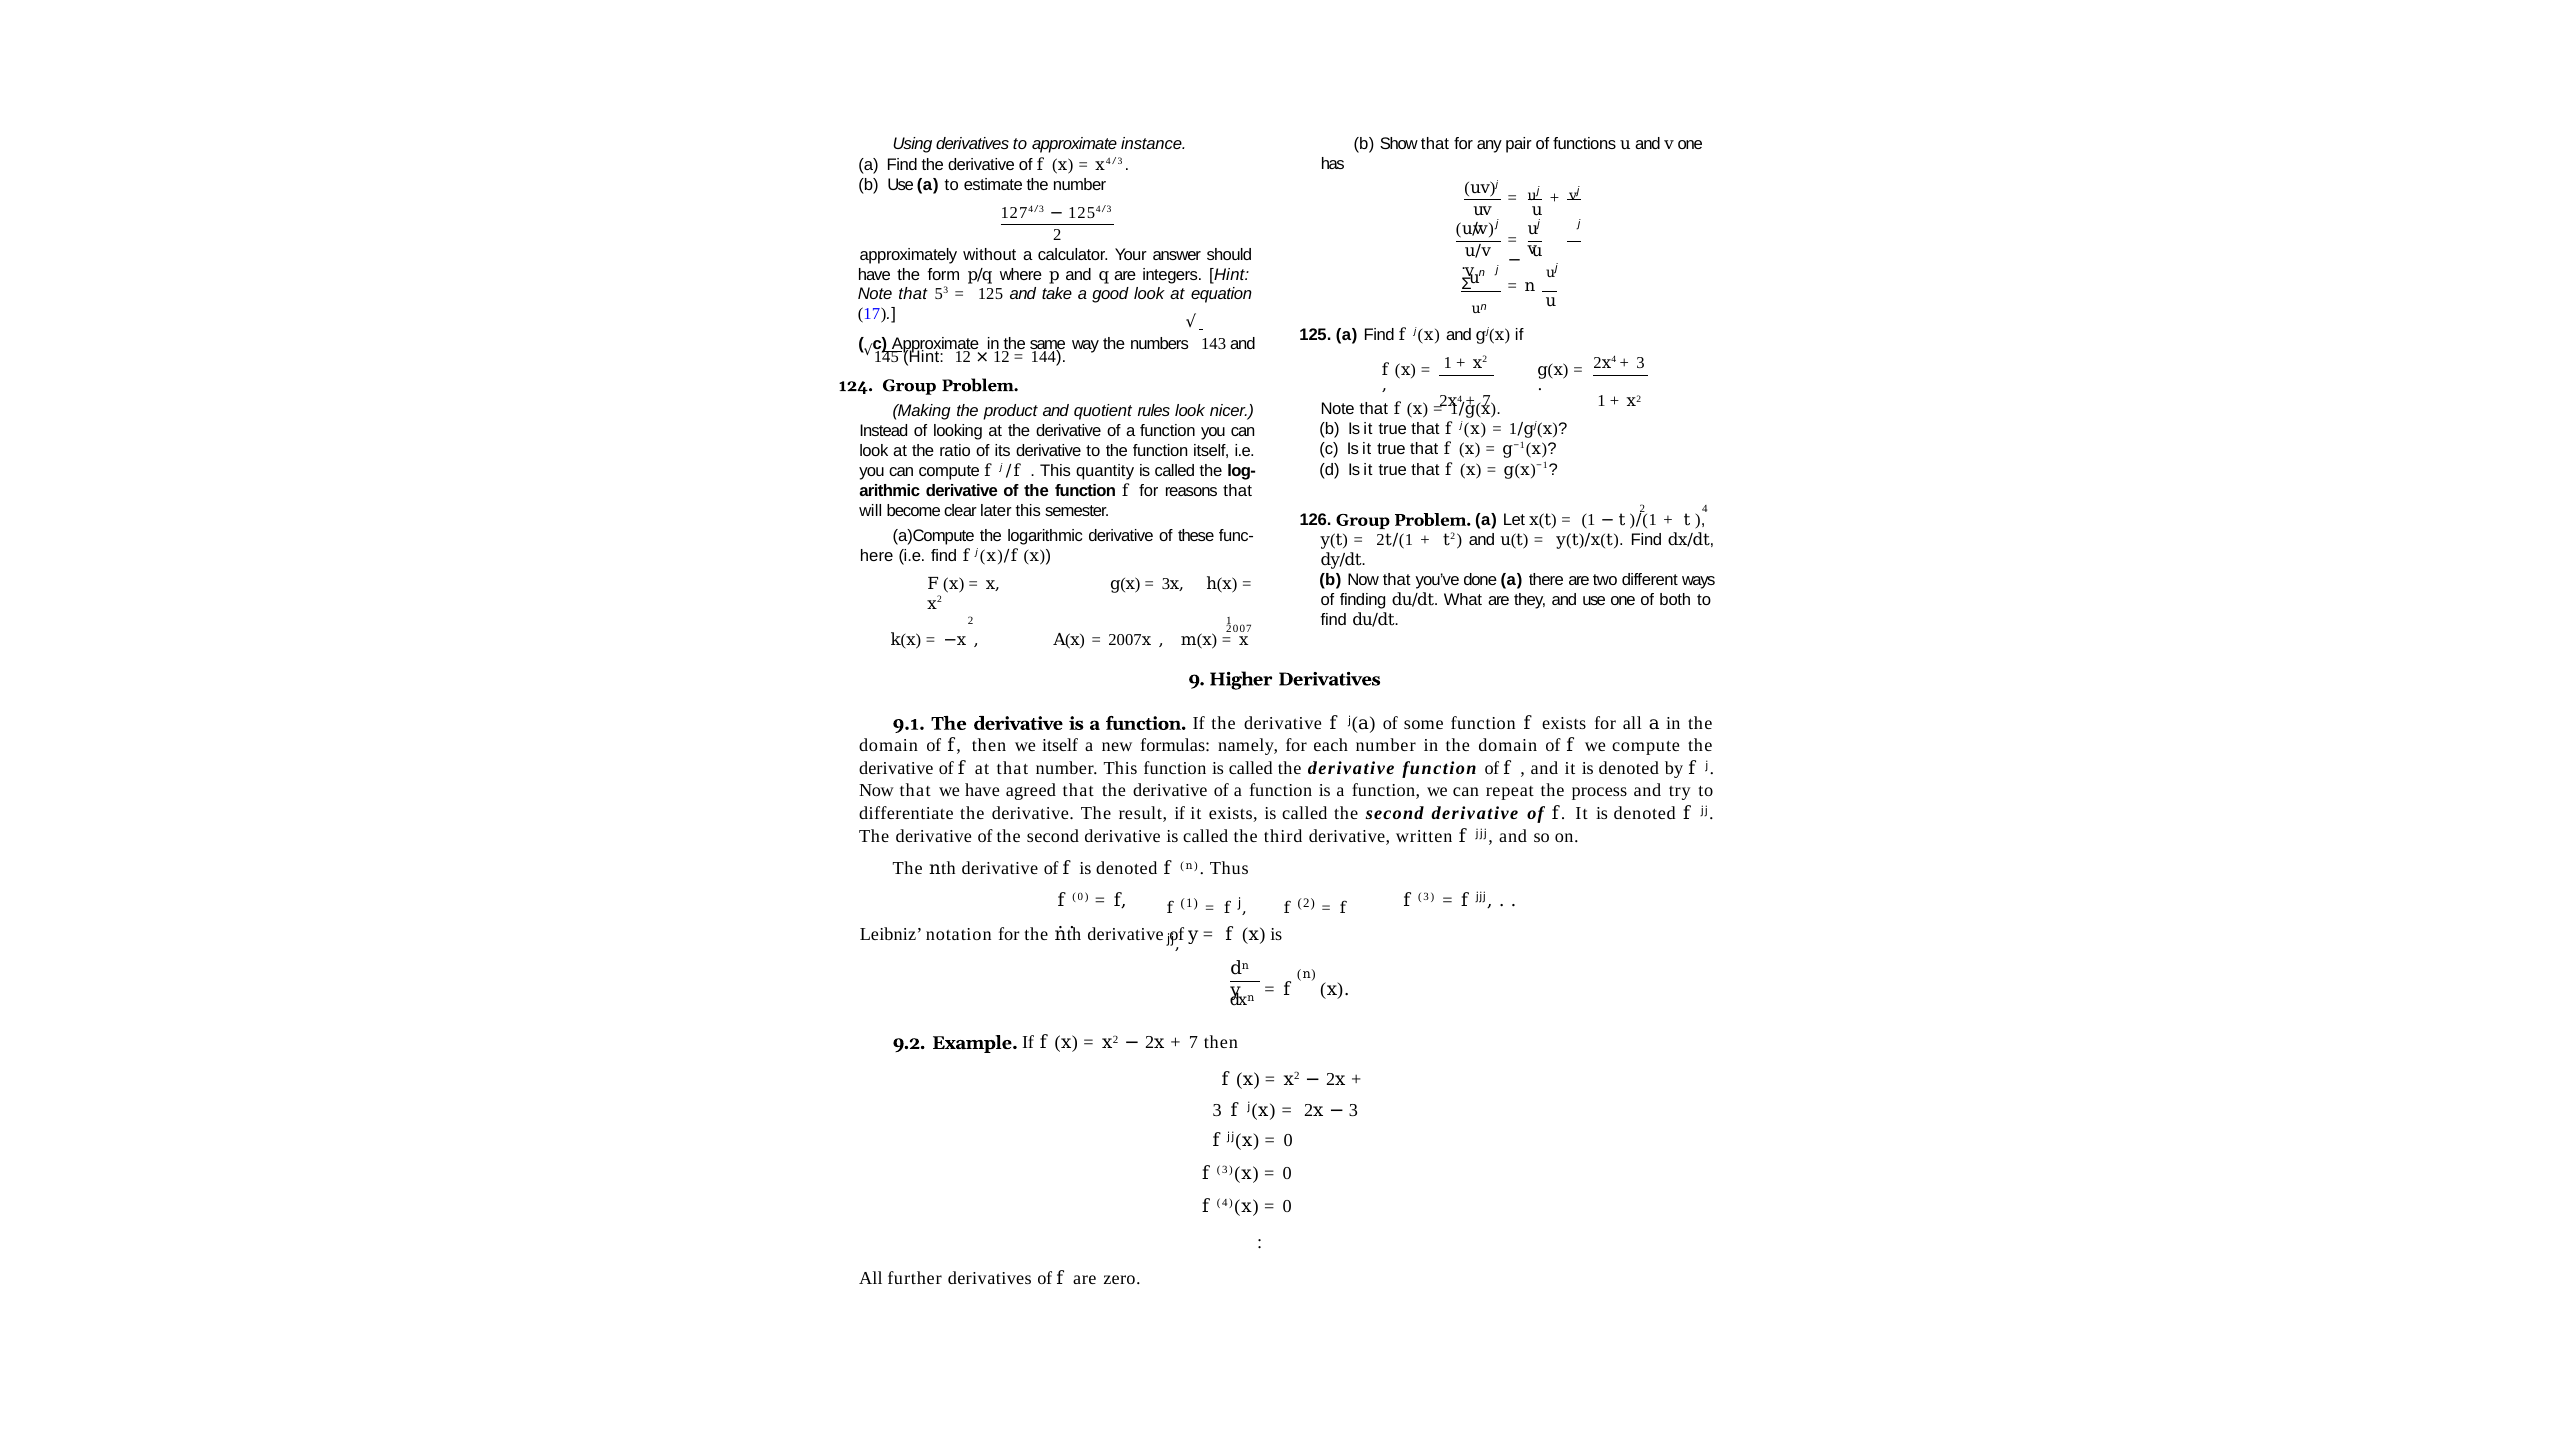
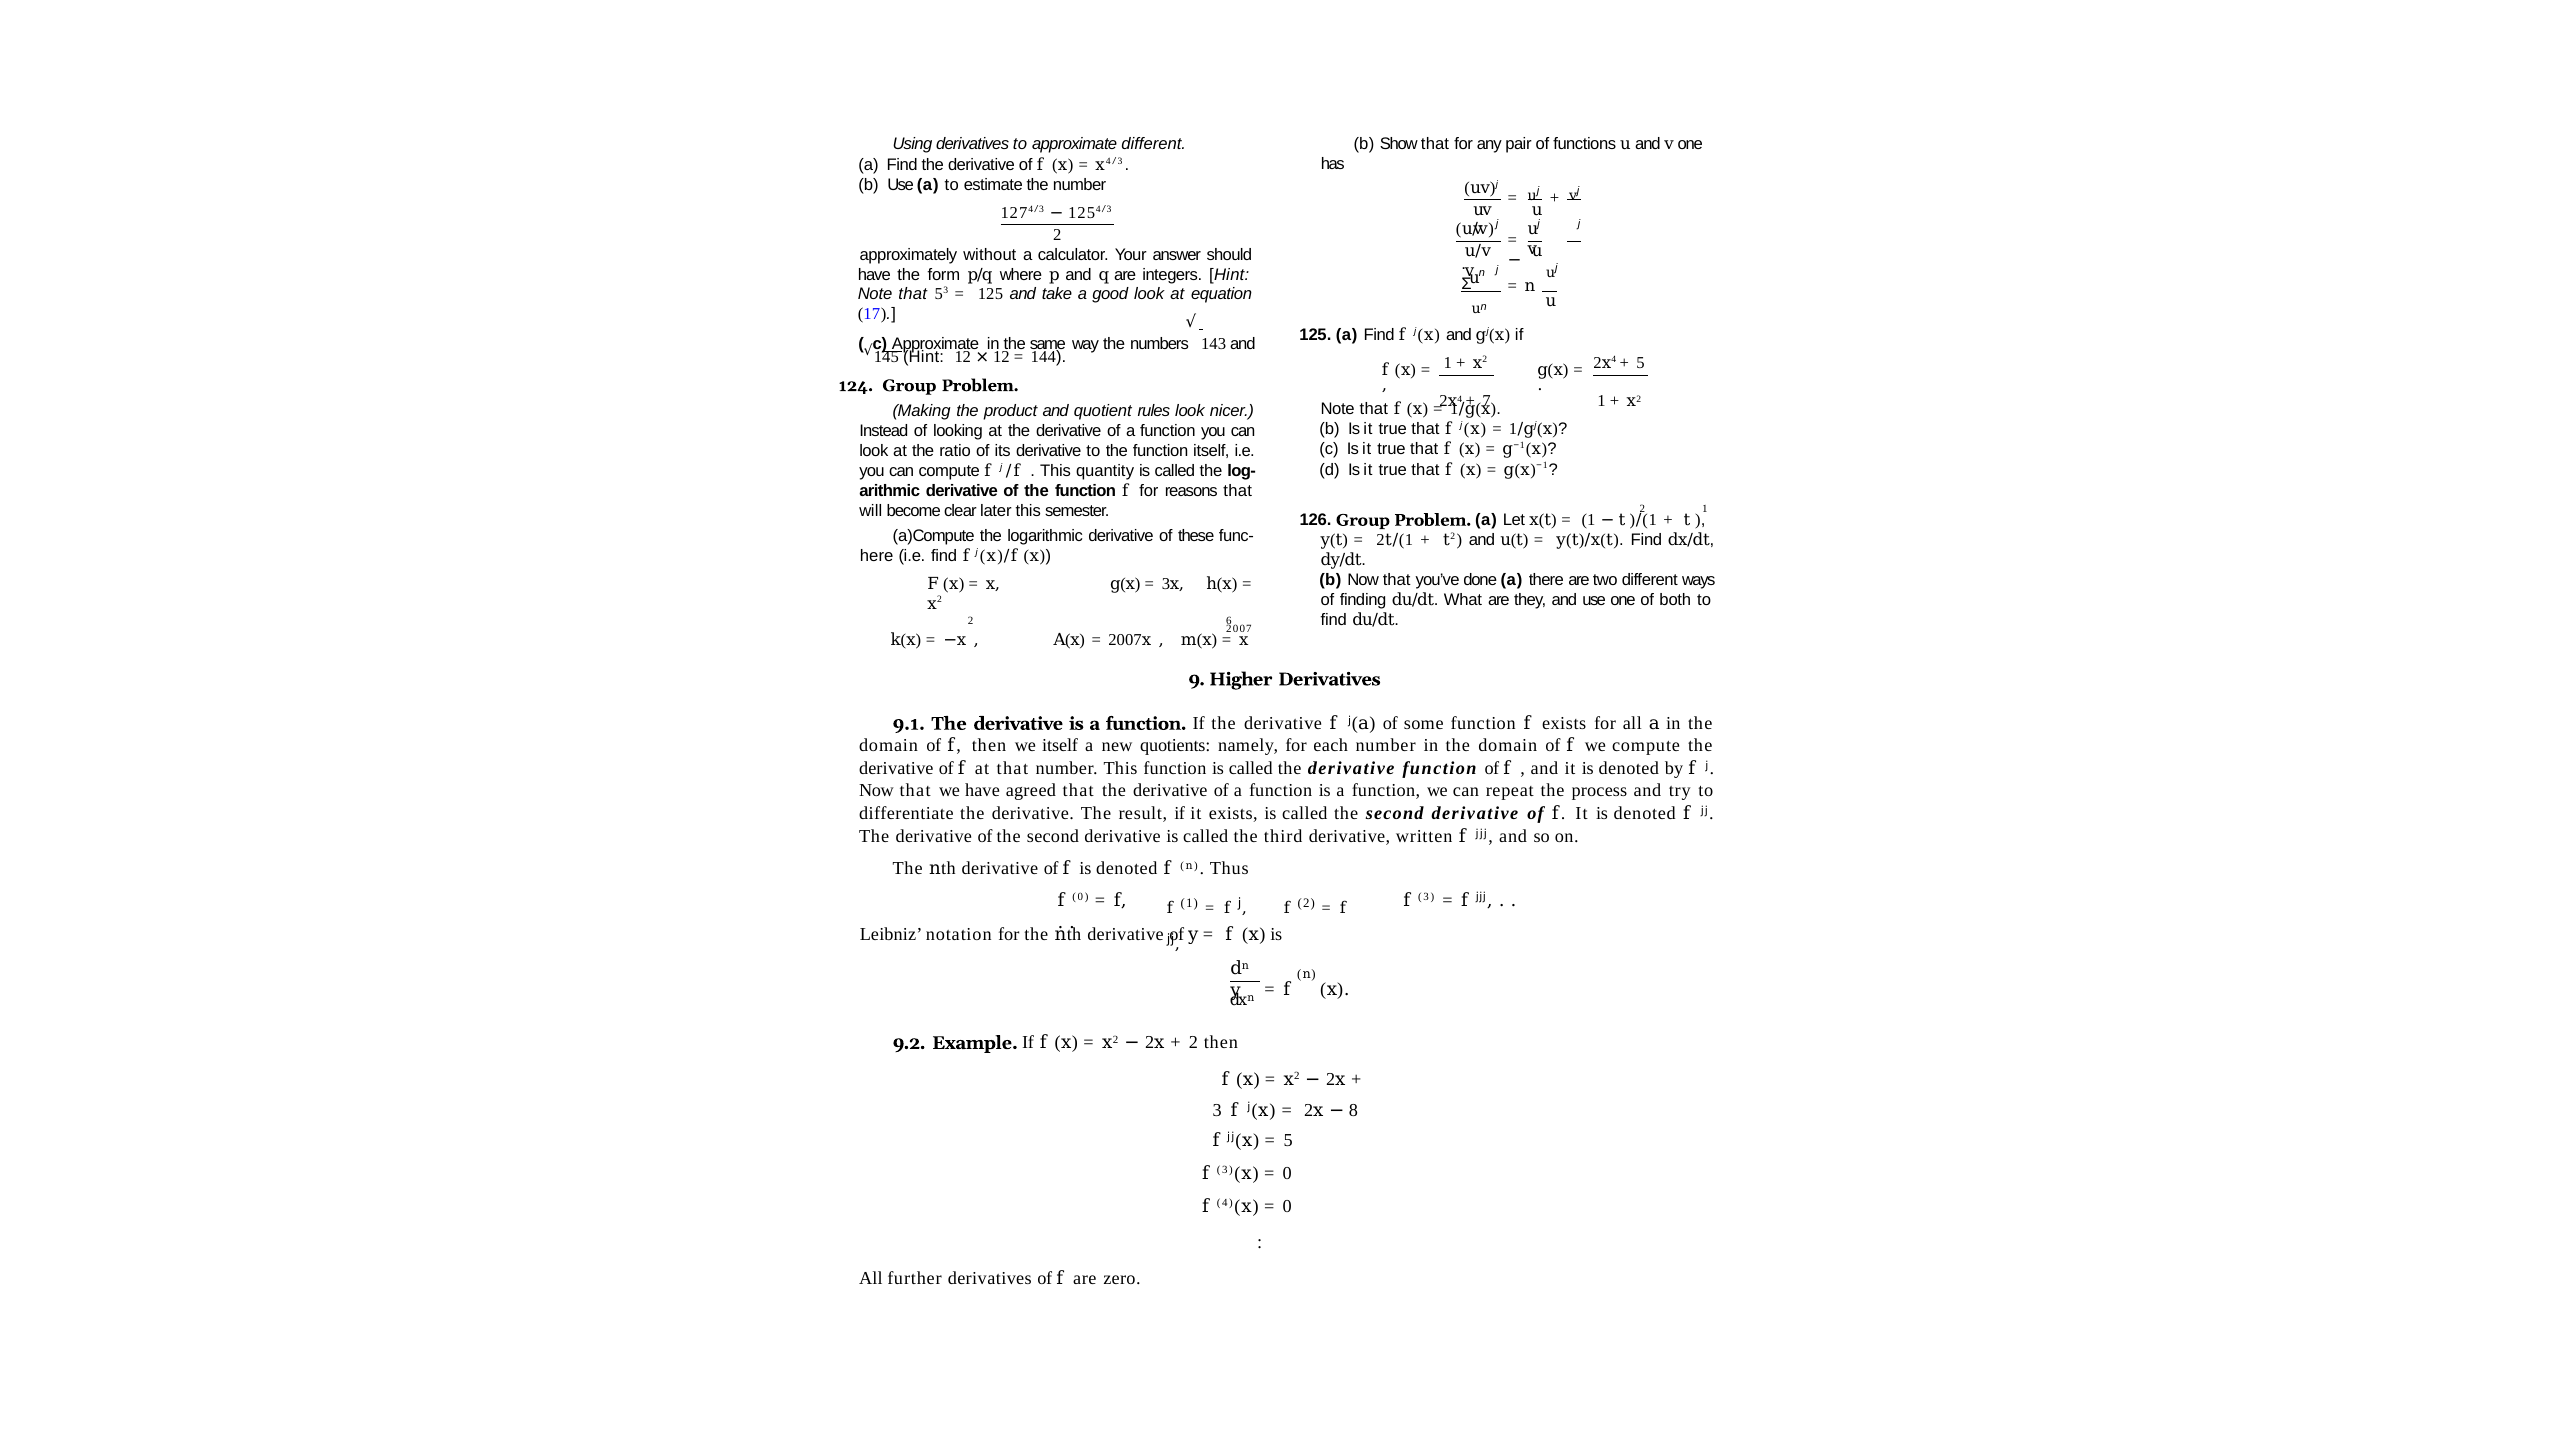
approximate instance: instance -> different (1154, 144)
3: 3 -> 5 (1641, 363)
2 4: 4 -> 1 (1705, 509)
2 1: 1 -> 6 (1229, 621)
formulas: formulas -> quotients (1175, 746)
7: 7 -> 2 (1193, 1043)
3: 3 -> 8 (1353, 1110)
0: 0 -> 5 (1288, 1141)
